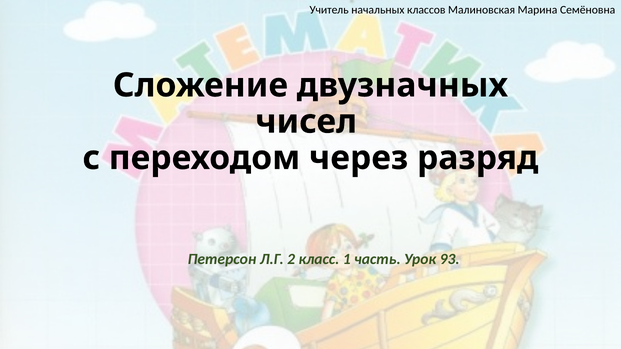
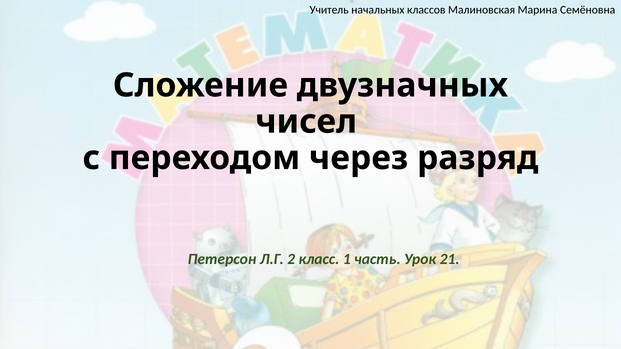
93: 93 -> 21 (450, 259)
